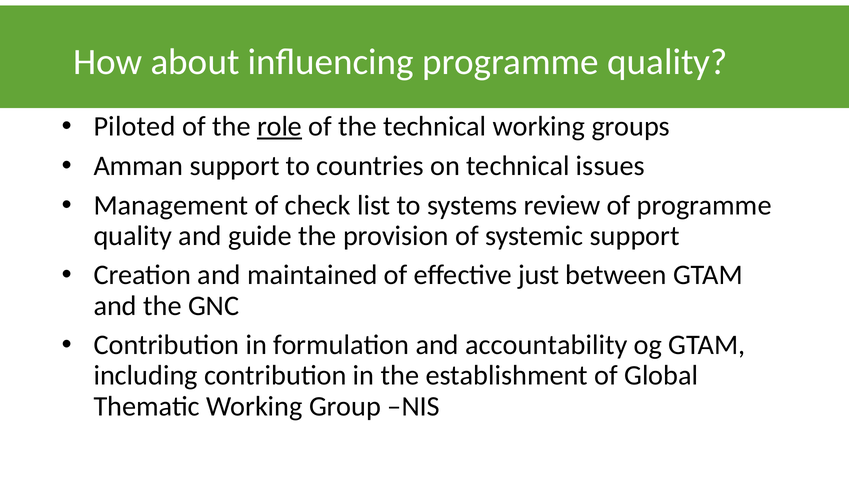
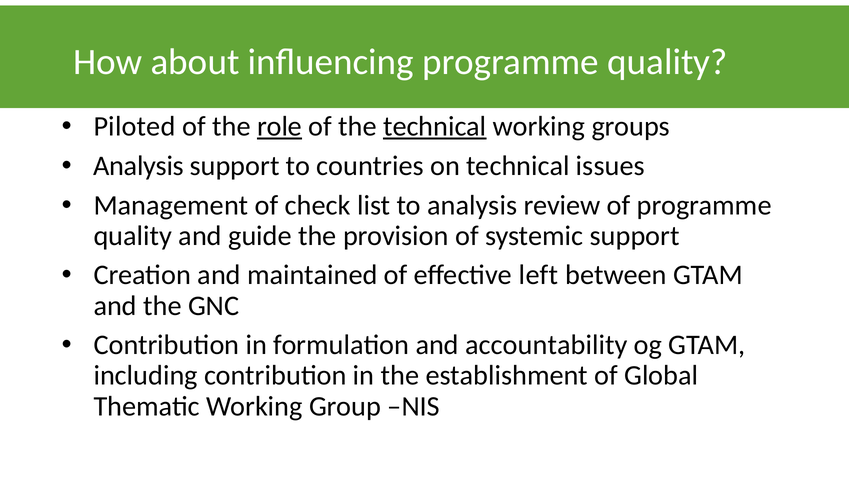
technical underline: none -> present (435, 127)
Amman: Amman -> Analysis (139, 166)
to systems: systems -> analysis (472, 205)
just: just -> left (538, 275)
